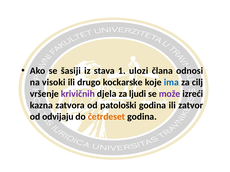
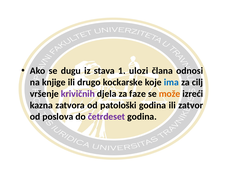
šasiji: šasiji -> dugu (71, 71)
visoki: visoki -> knjige (54, 83)
ljudi: ljudi -> faze (138, 94)
može colour: purple -> orange (170, 94)
odvijaju: odvijaju -> poslova (58, 117)
četrdeset colour: orange -> purple (107, 117)
